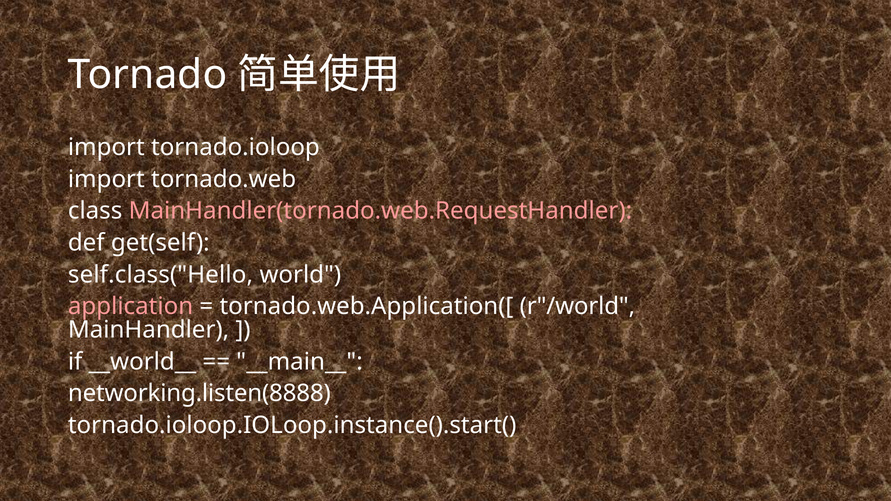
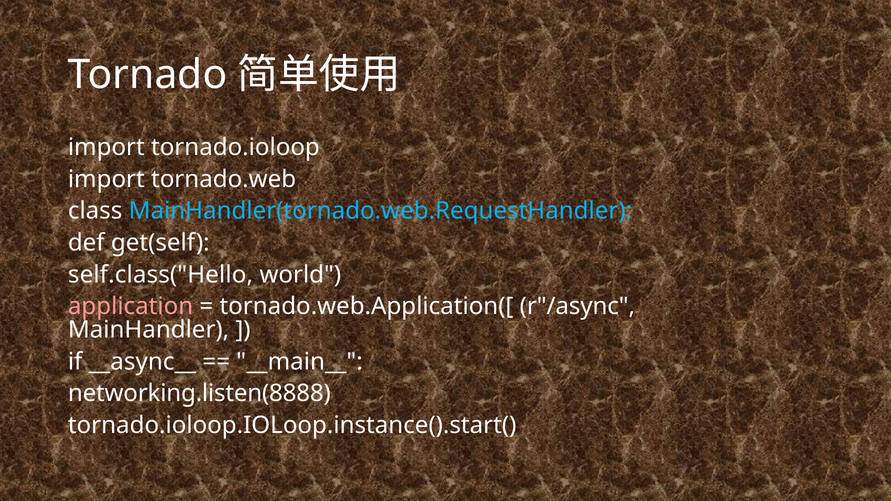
MainHandler(tornado.web.RequestHandler colour: pink -> light blue (380, 211)
r"/world: r"/world -> r"/async (577, 306)
__world__: __world__ -> __async__ (142, 362)
